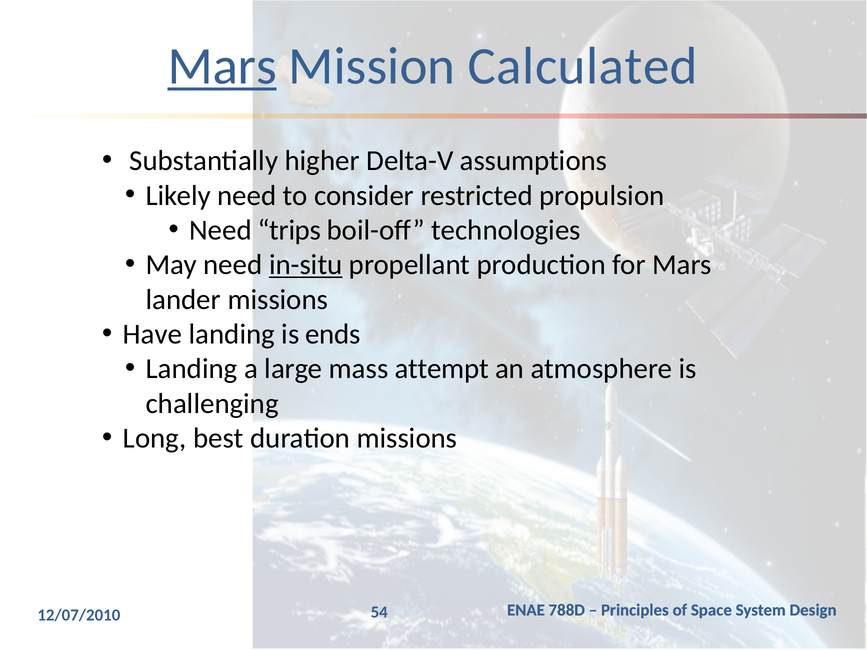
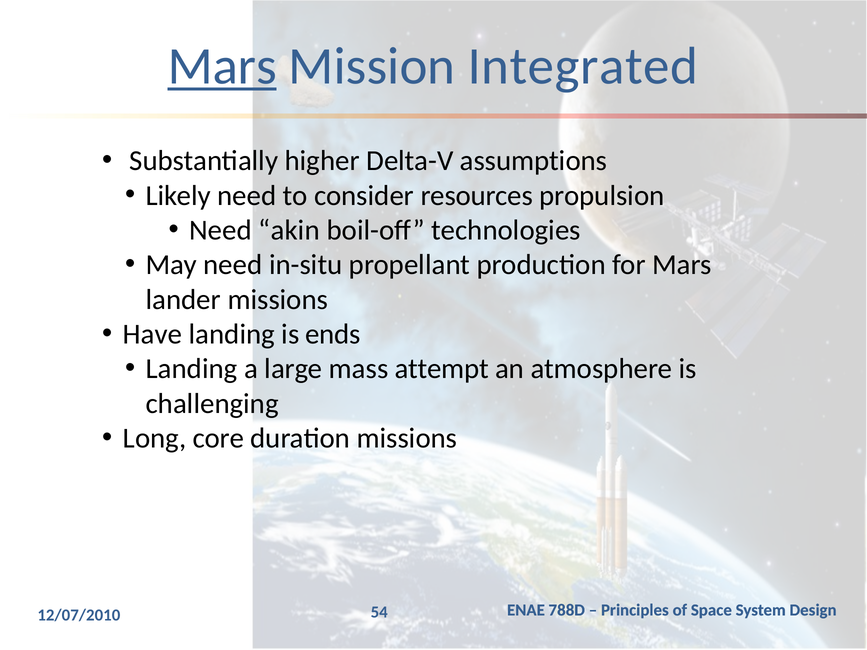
Calculated: Calculated -> Integrated (583, 66)
restricted: restricted -> resources (477, 196)
trips: trips -> akin (289, 230)
in-situ underline: present -> none (306, 265)
best: best -> core (218, 438)
